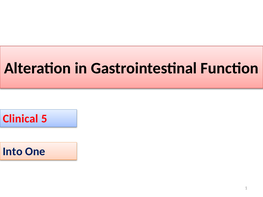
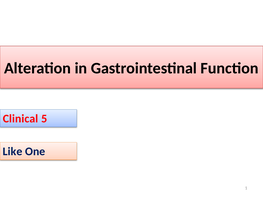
Into: Into -> Like (13, 152)
